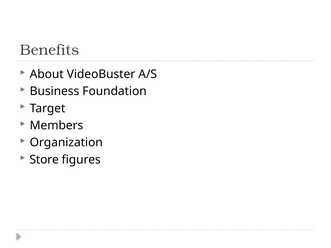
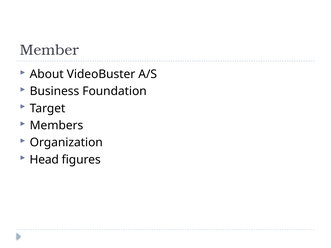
Benefits: Benefits -> Member (49, 50)
Store: Store -> Head (44, 160)
